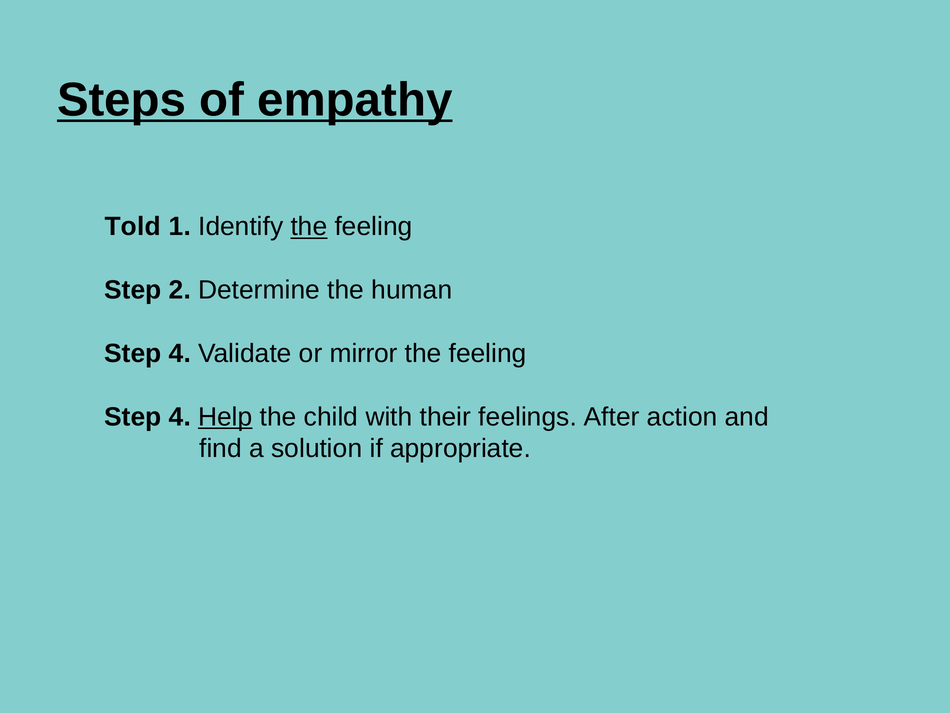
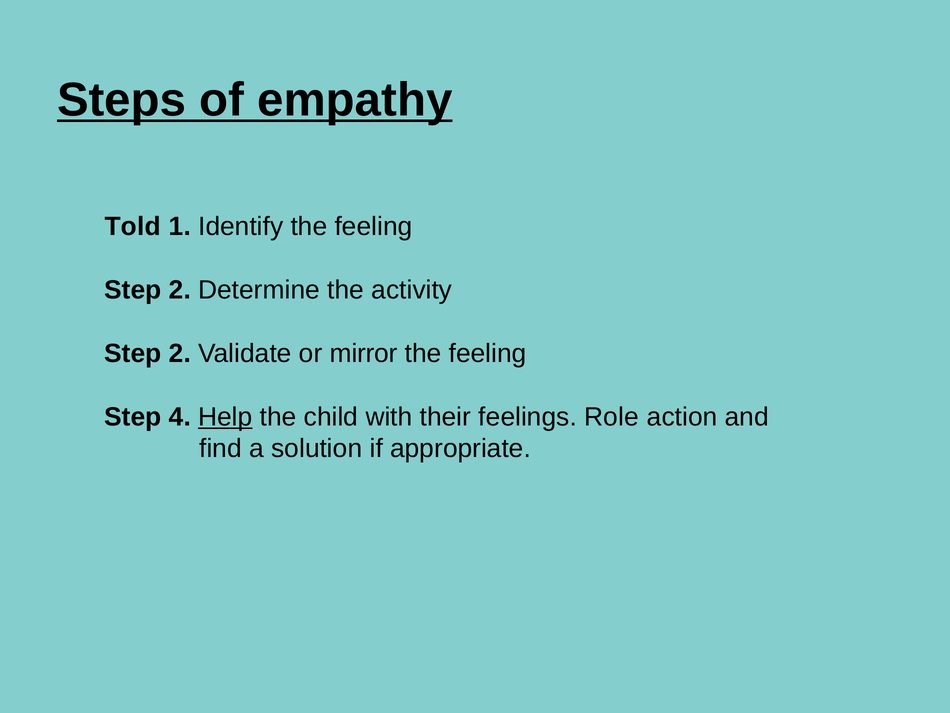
the underline: present -> none (309, 227)
human: human -> activity (412, 290)
4: 4 -> 2 (180, 353)
After: After -> Role (612, 417)
